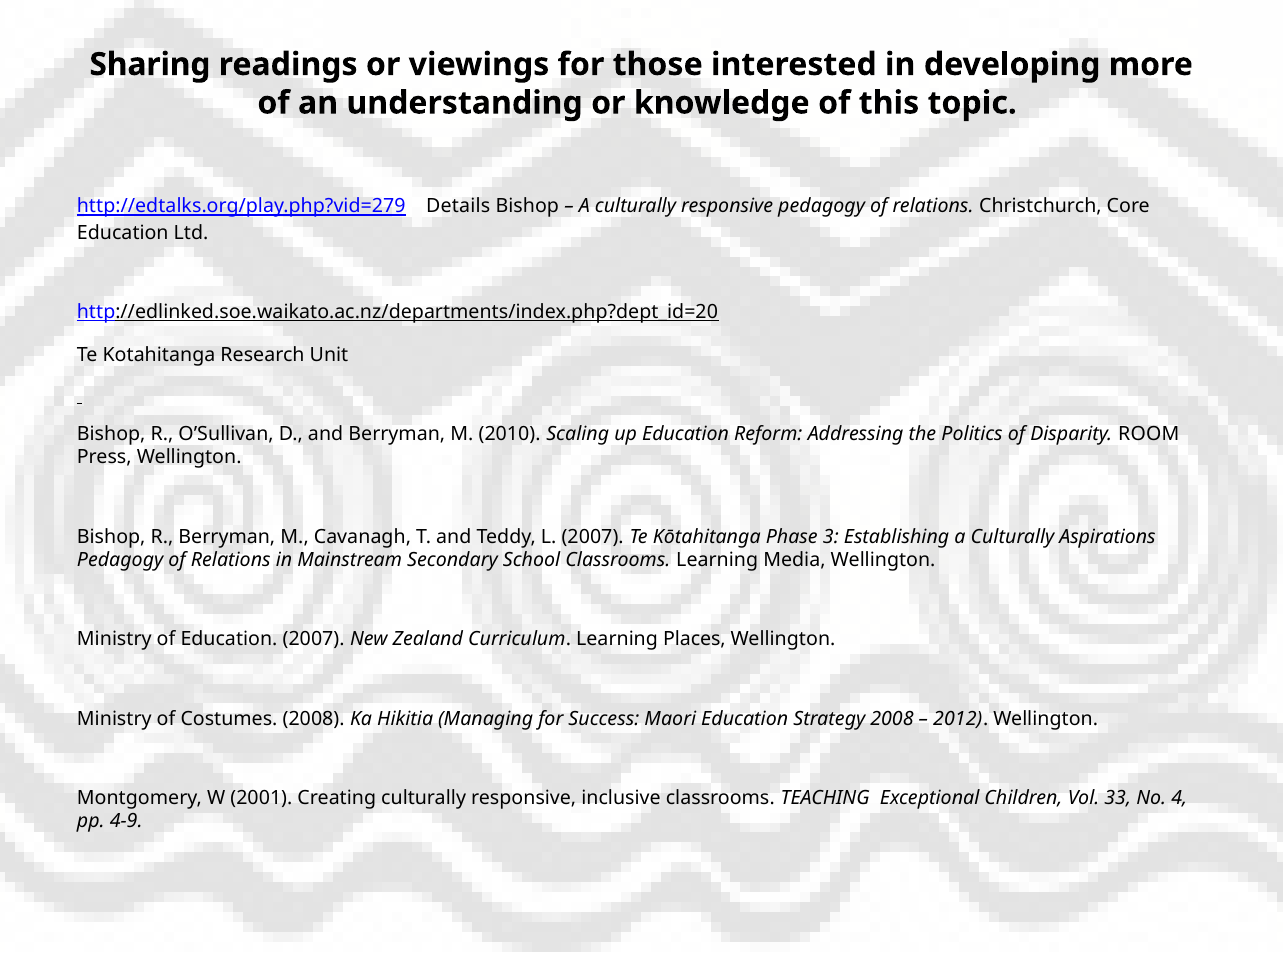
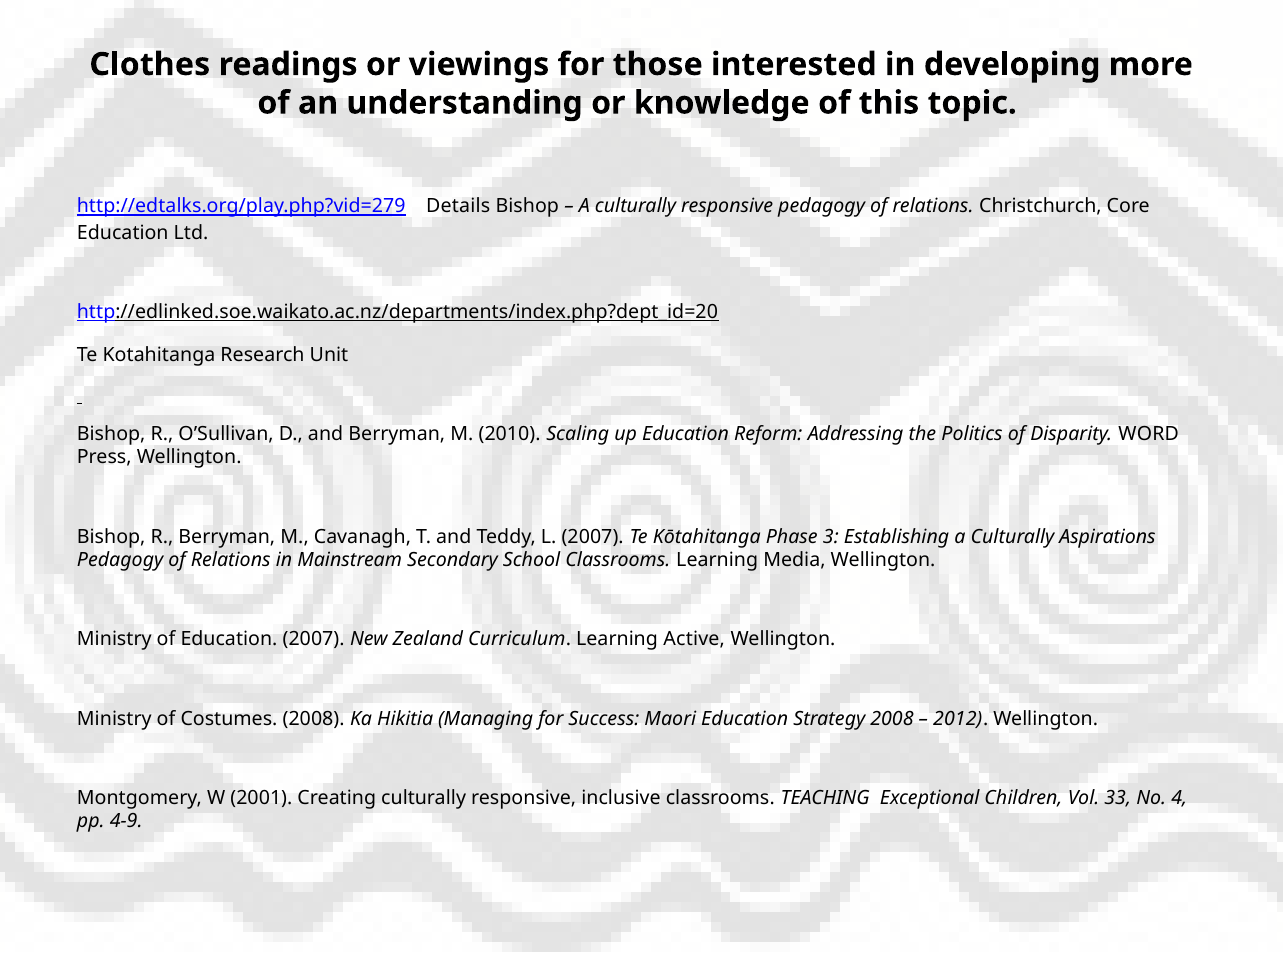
Sharing: Sharing -> Clothes (150, 64)
ROOM: ROOM -> WORD (1149, 434)
Places: Places -> Active (694, 640)
